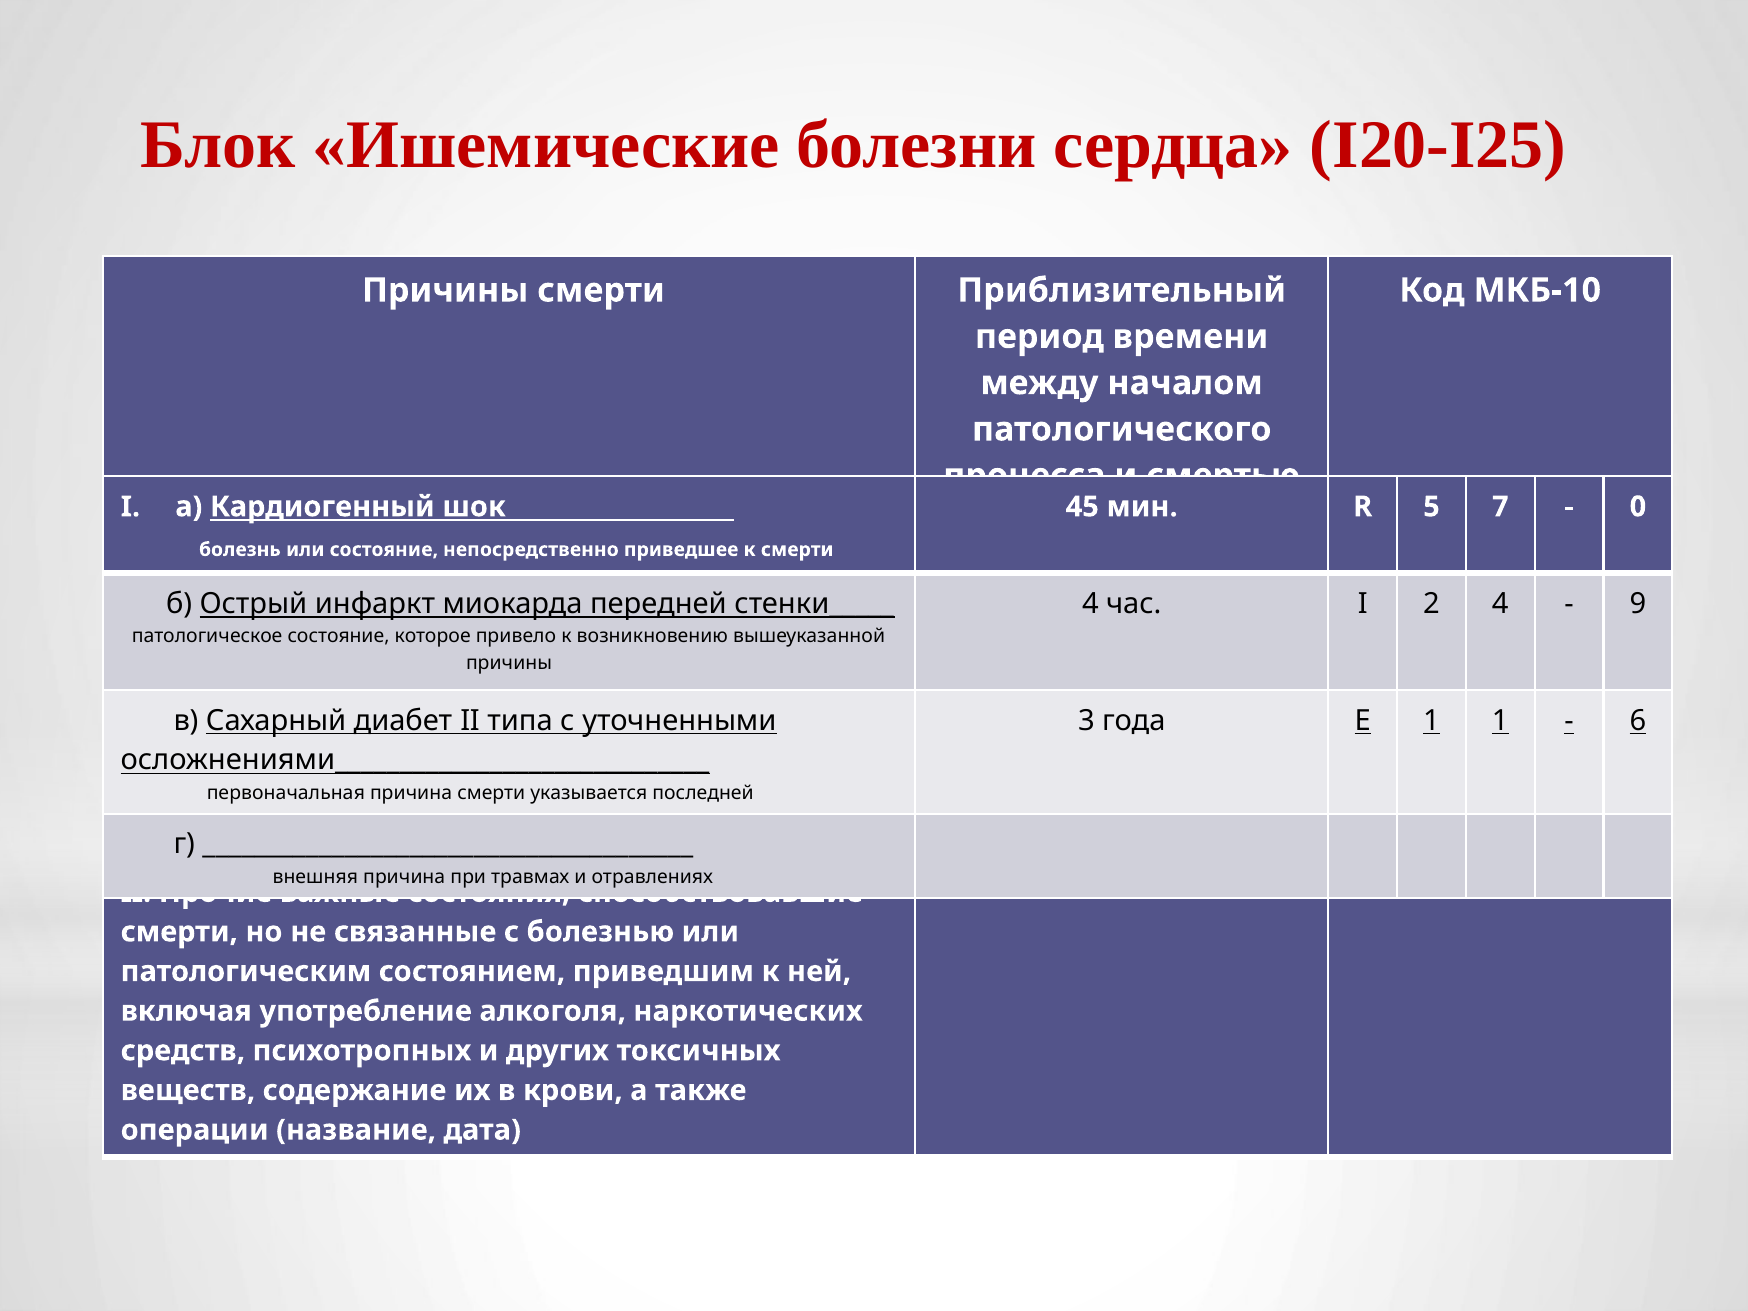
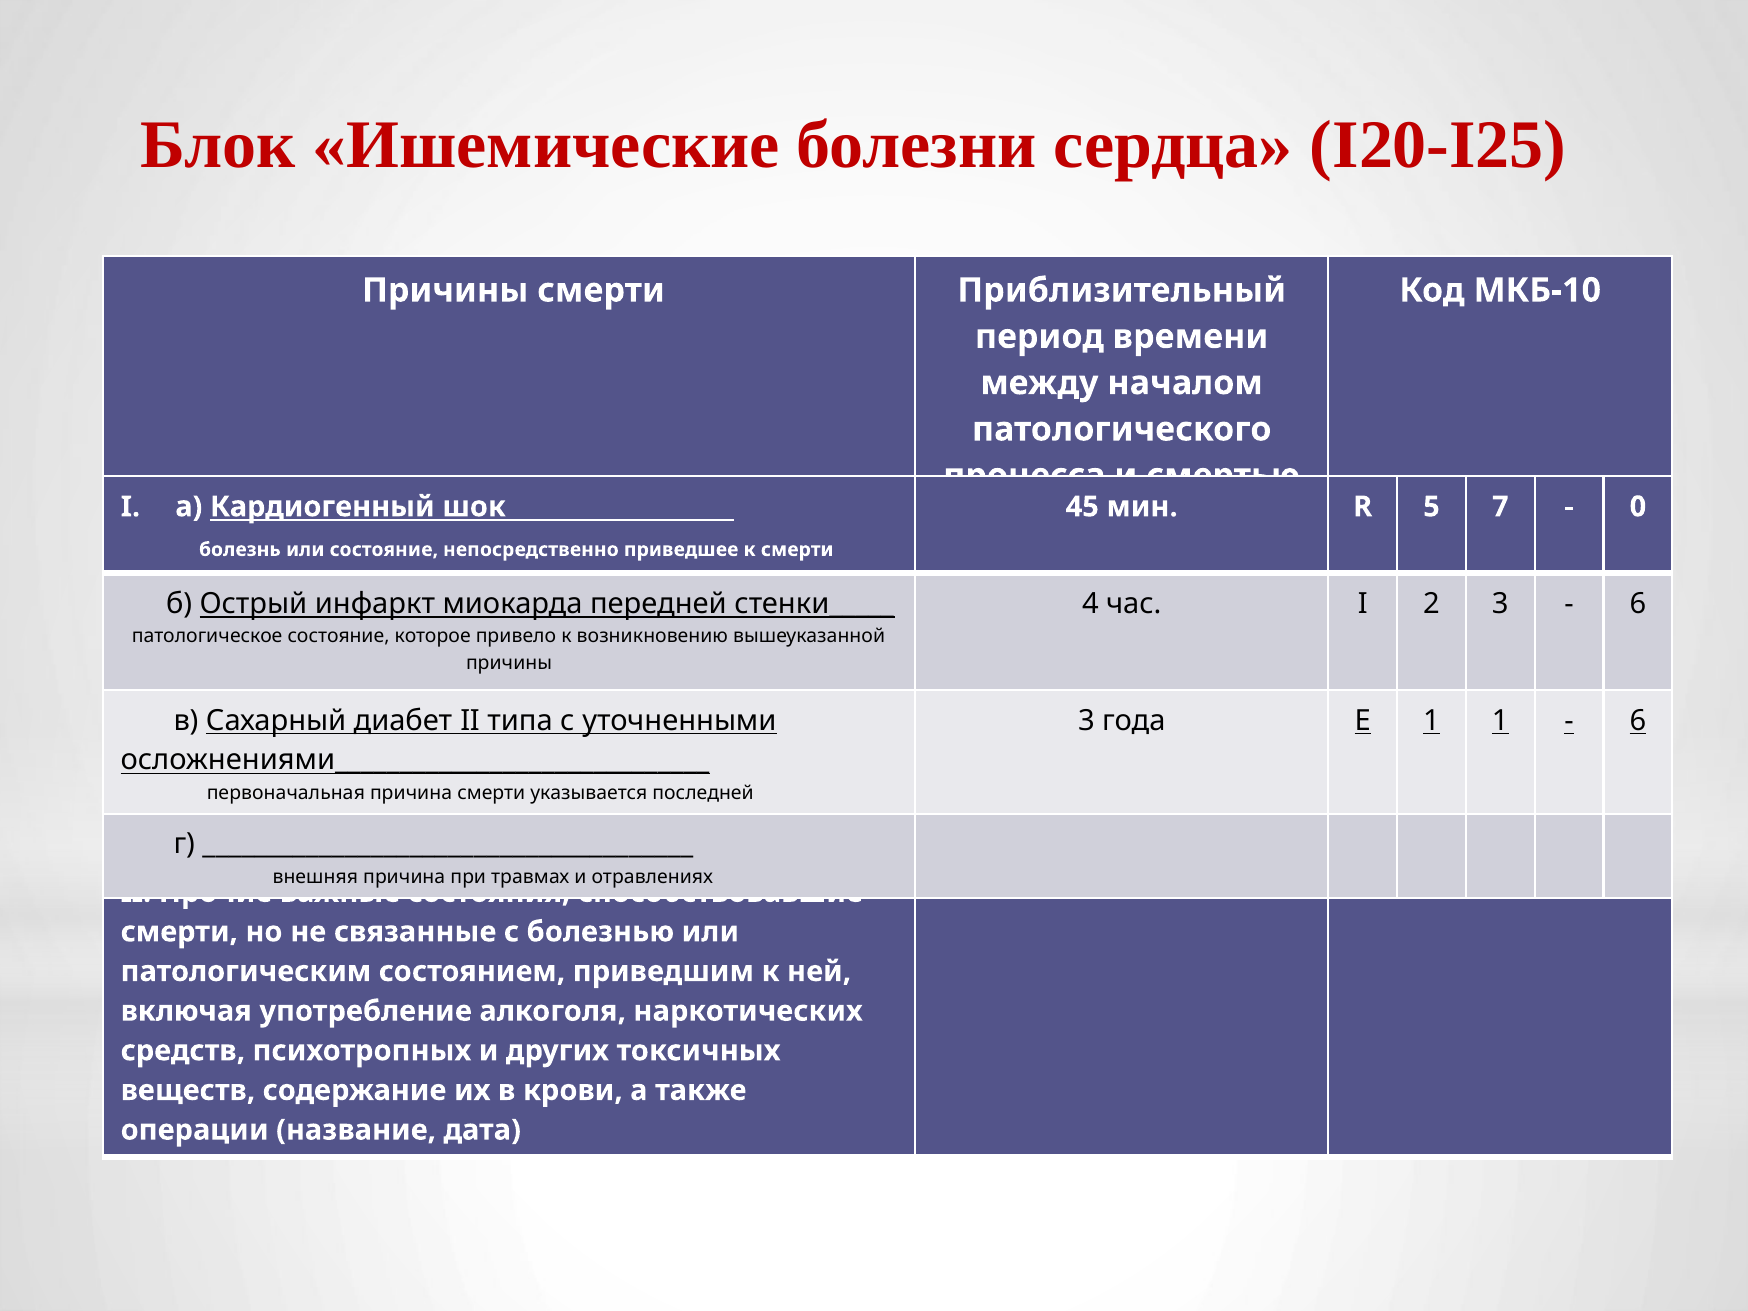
2 4: 4 -> 3 (1500, 604)
9: 9 -> 6 (1638, 604)
